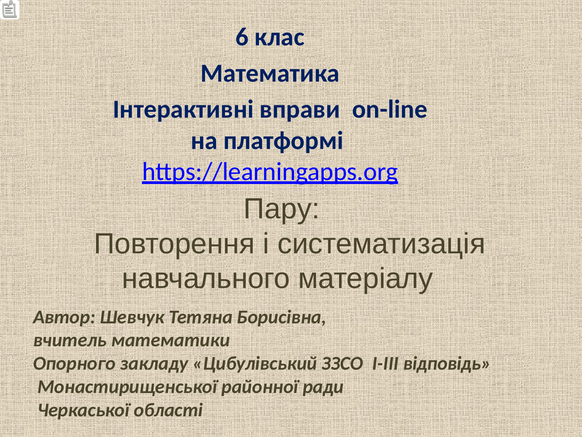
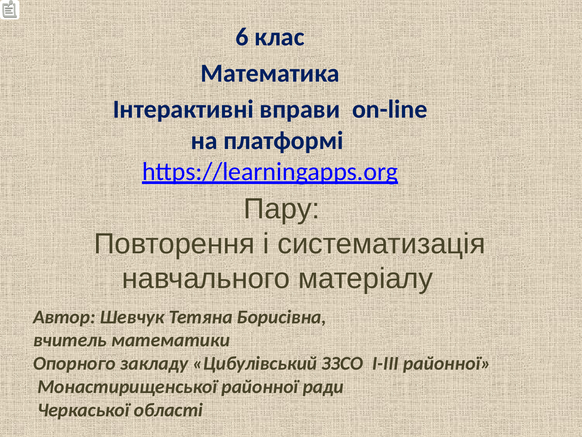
І-ІІІ відповідь: відповідь -> районної (447, 363)
